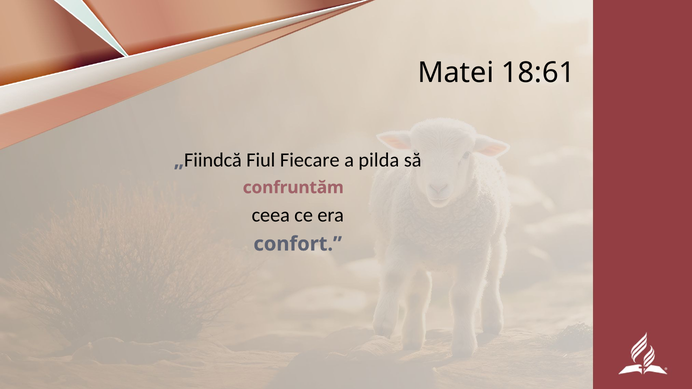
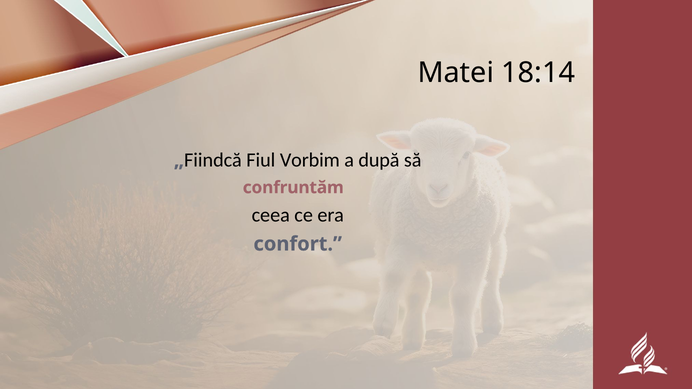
18:61: 18:61 -> 18:14 (538, 73)
Fiecare: Fiecare -> Vorbim (310, 160)
pilda: pilda -> după (379, 160)
